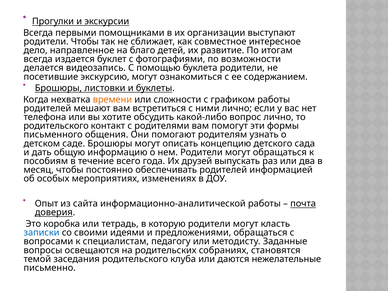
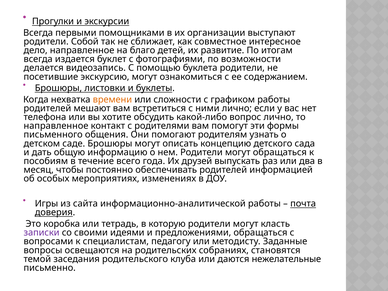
родители Чтобы: Чтобы -> Собой (85, 42)
родительского: родительского -> направленное (56, 126)
Опыт: Опыт -> Игры (46, 204)
записки colour: blue -> purple (42, 233)
